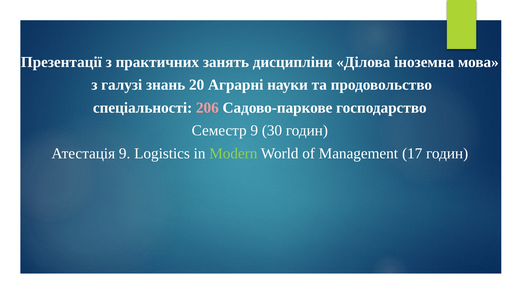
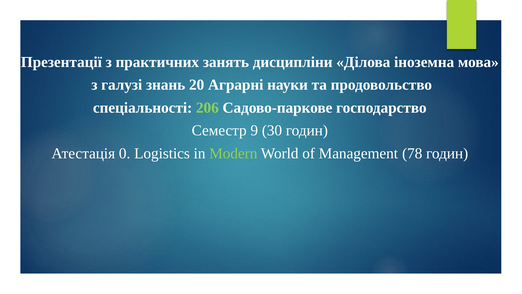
206 colour: pink -> light green (207, 108)
Атестація 9: 9 -> 0 (125, 153)
17: 17 -> 78 (412, 153)
